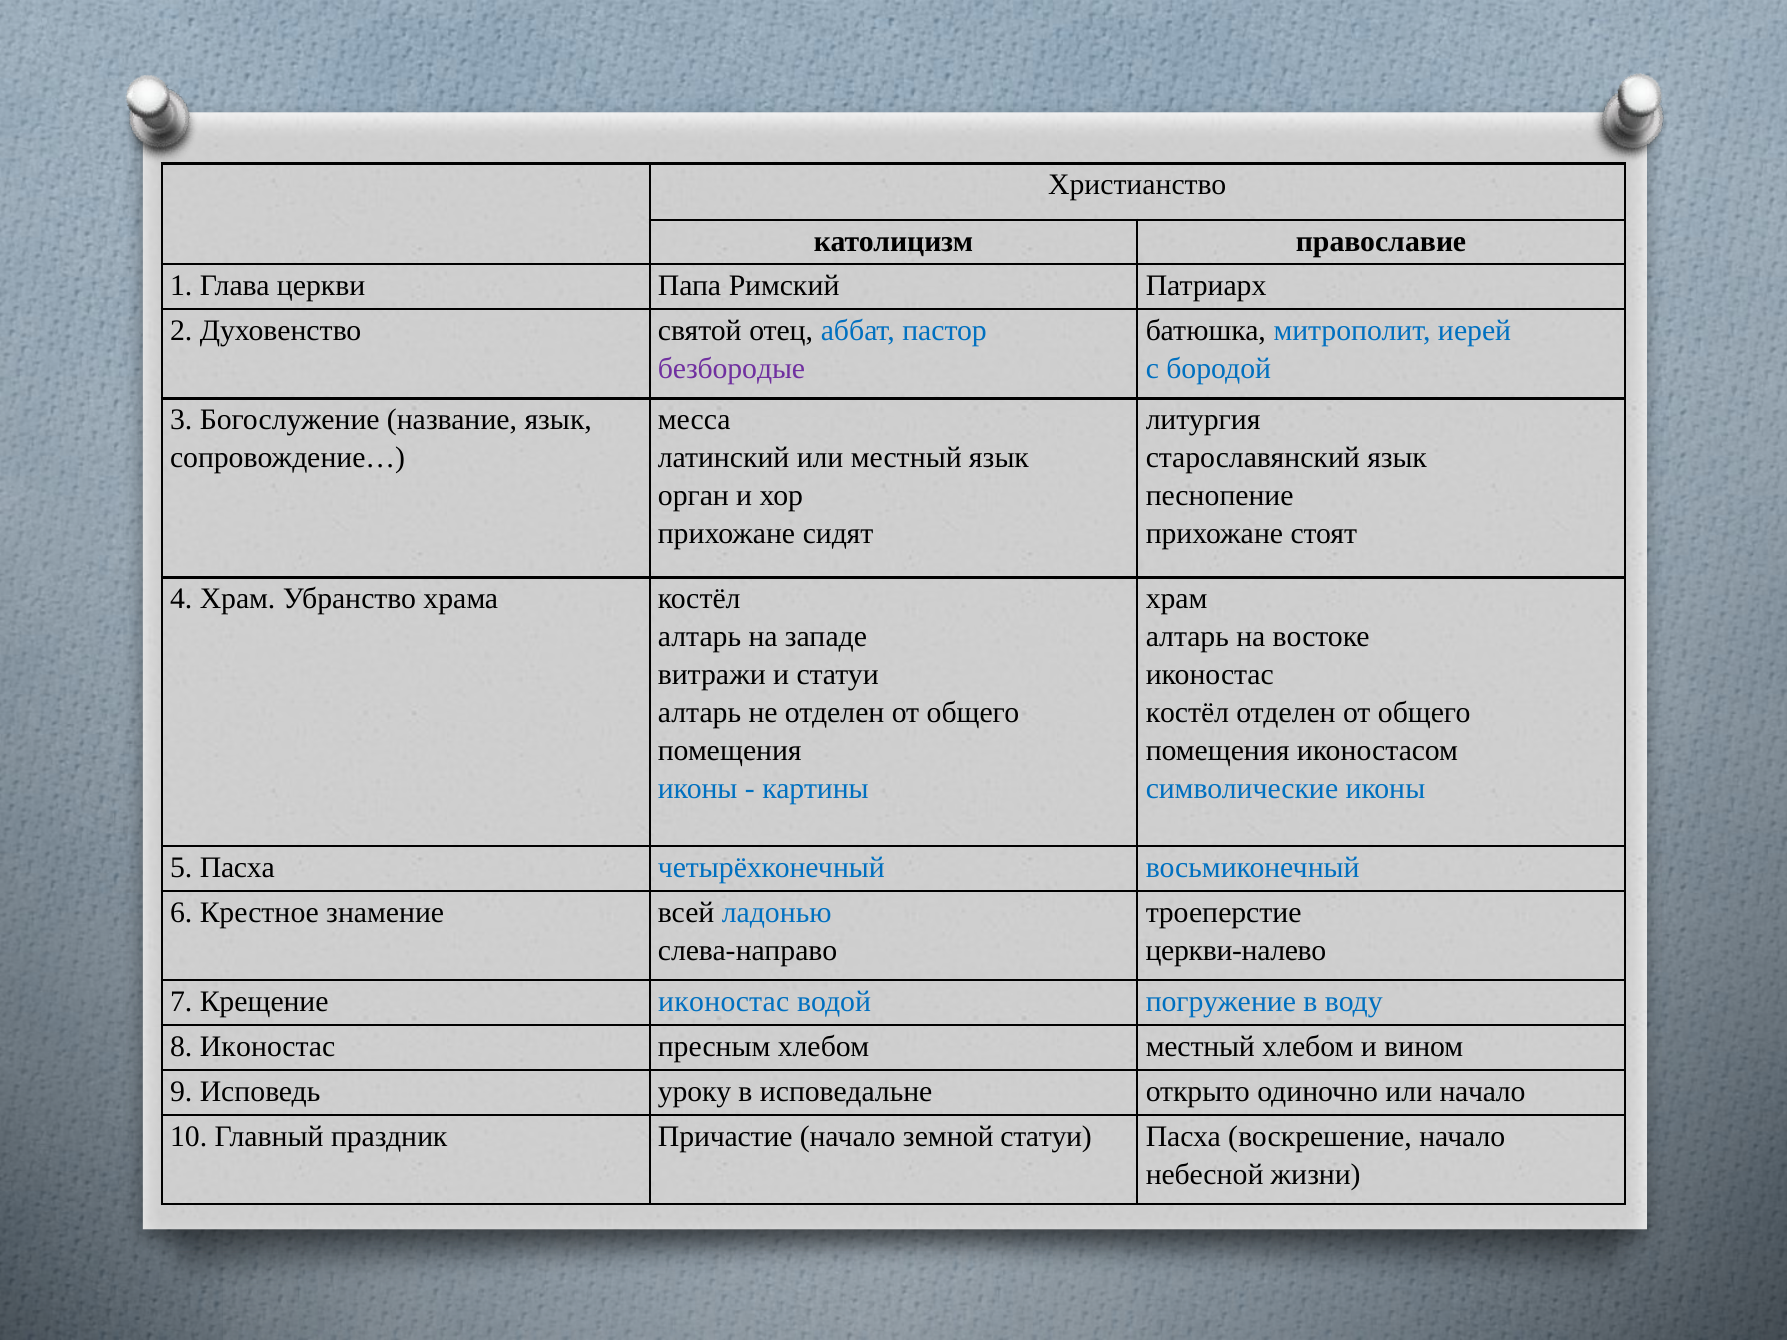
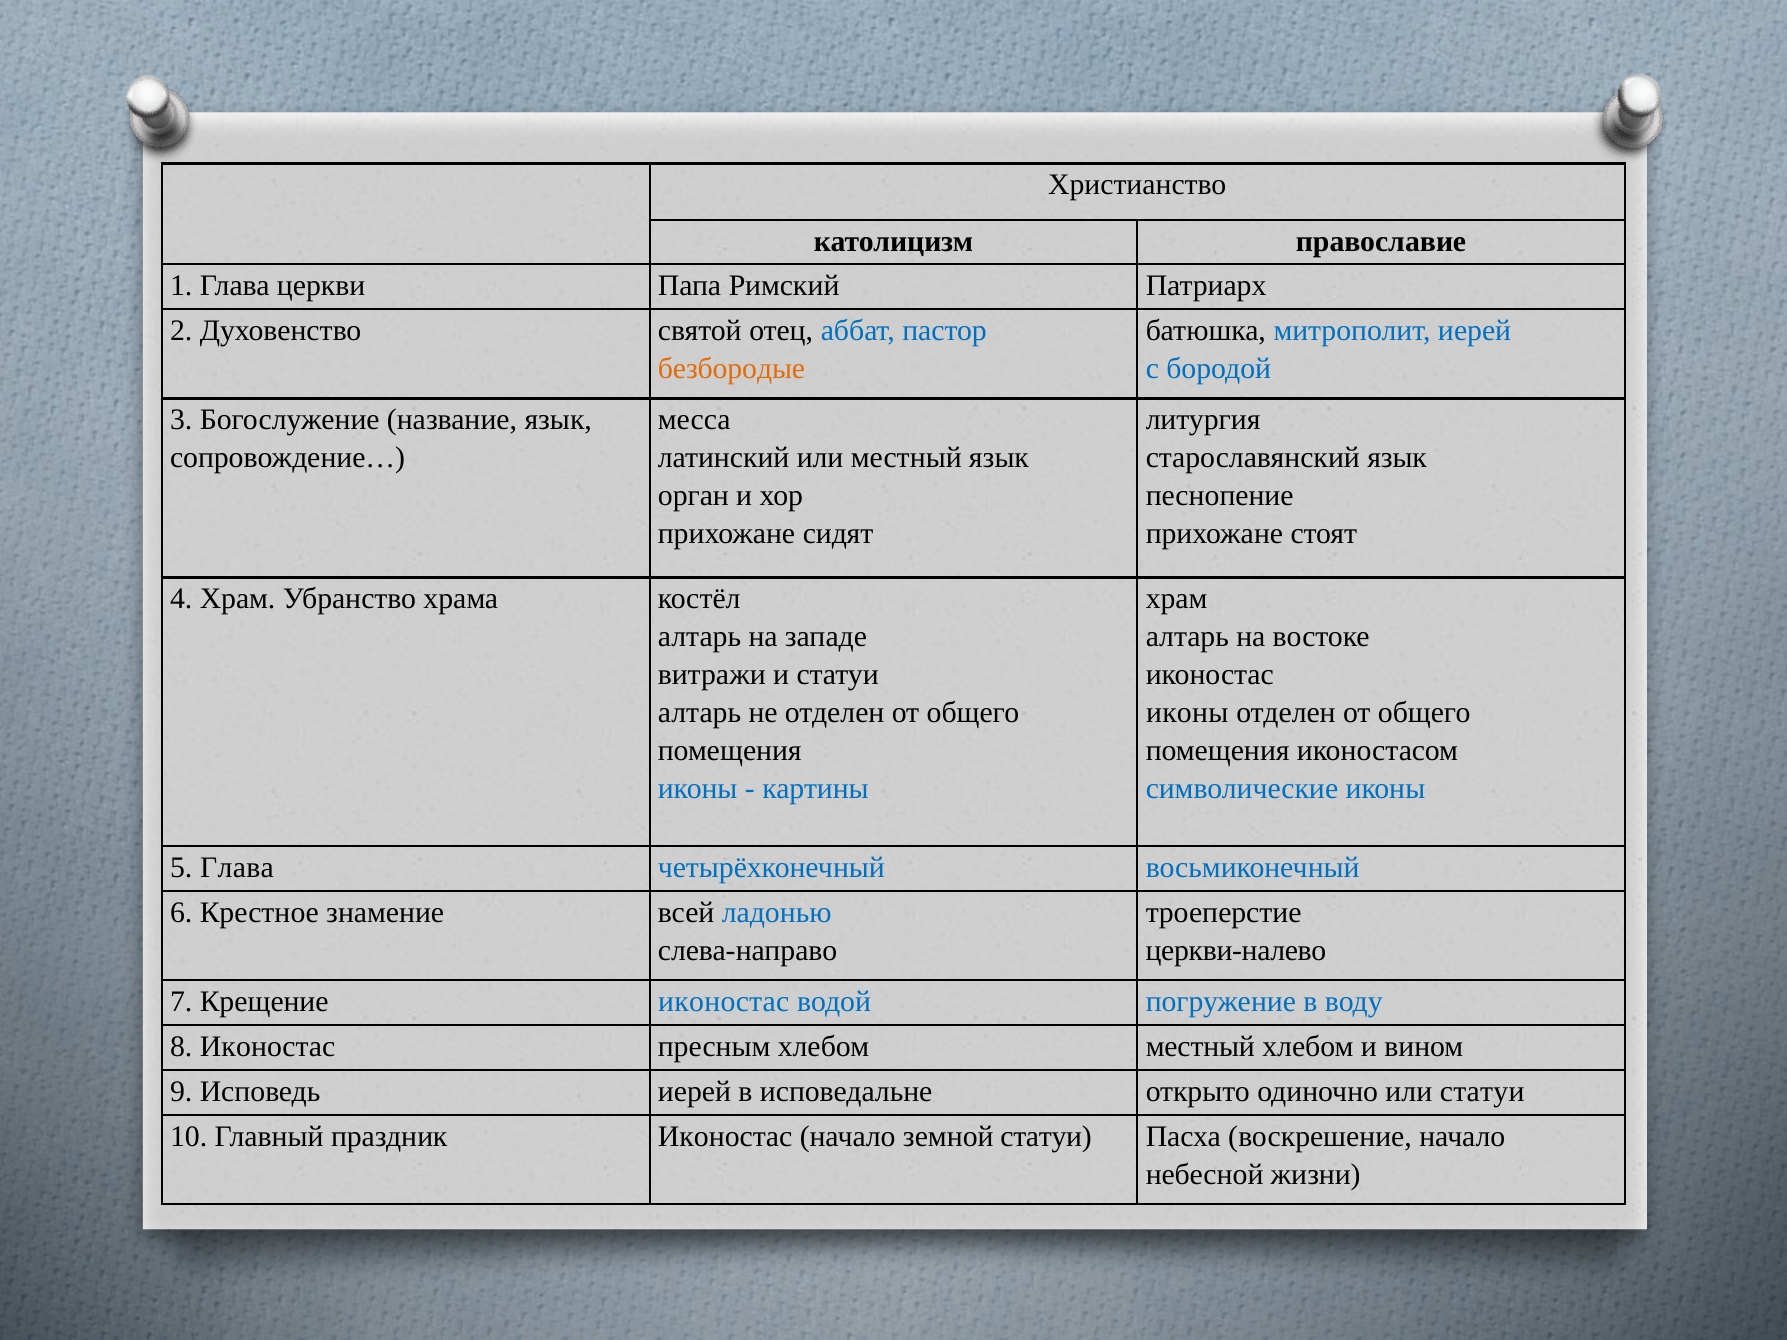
безбородые colour: purple -> orange (732, 369)
костёл: костёл -> иконы (1187, 713)
5 Пасха: Пасха -> Глава (237, 868)
Исповедь уроку: уроку -> иерей (695, 1092)
или начало: начало -> статуи (1482, 1092)
праздник Причастие: Причастие -> Иконостас (725, 1137)
